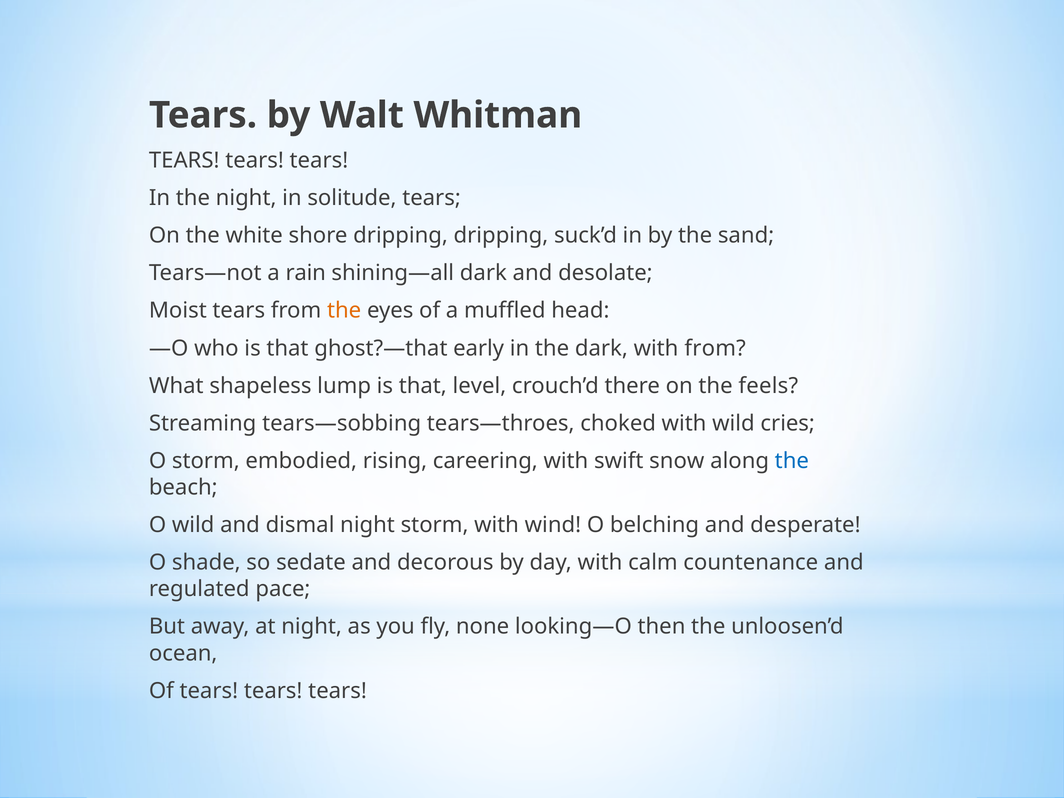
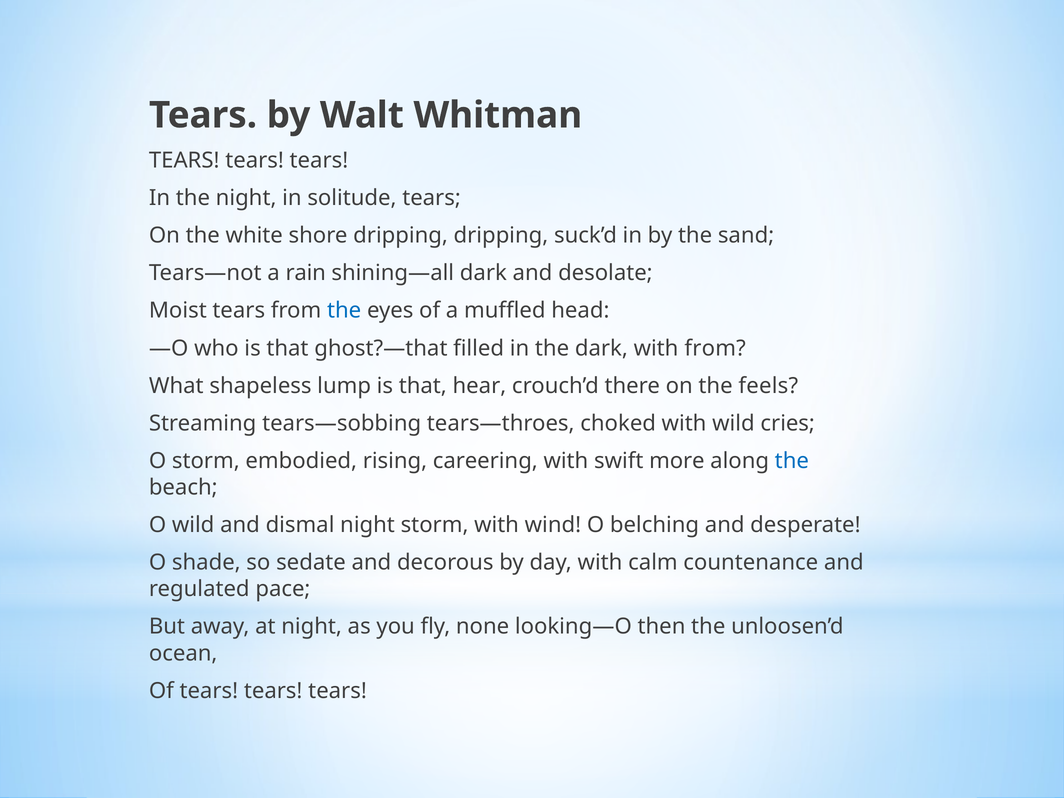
the colour: orange -> blue (344, 311)
early: early -> filled (479, 348)
level: level -> hear (479, 386)
snow: snow -> more (677, 461)
